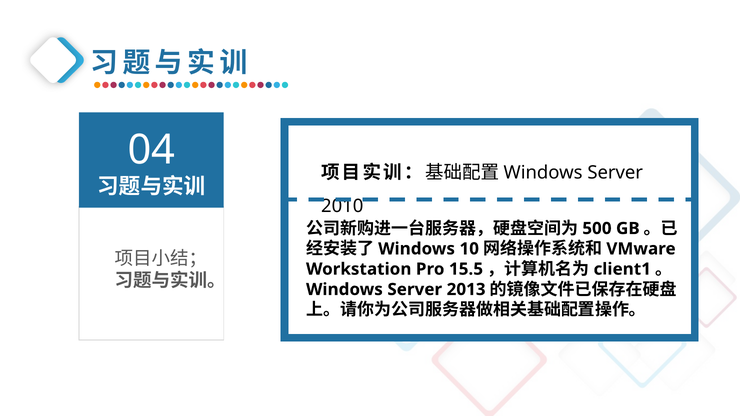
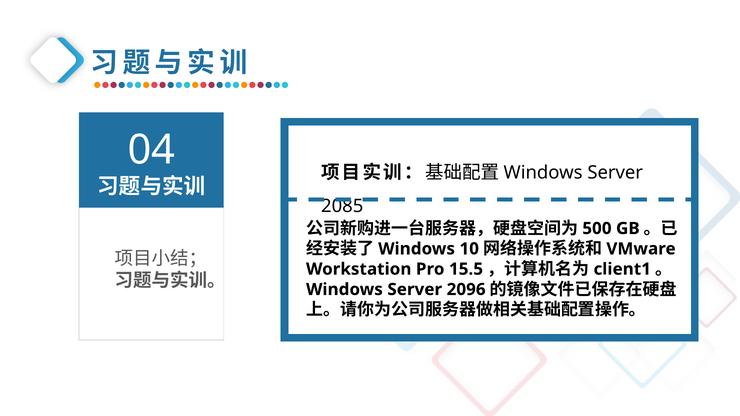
2010: 2010 -> 2085 (342, 206)
2013: 2013 -> 2096 (466, 290)
